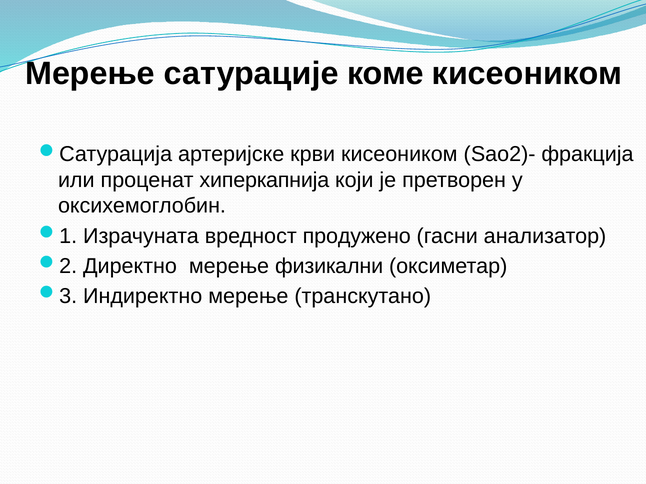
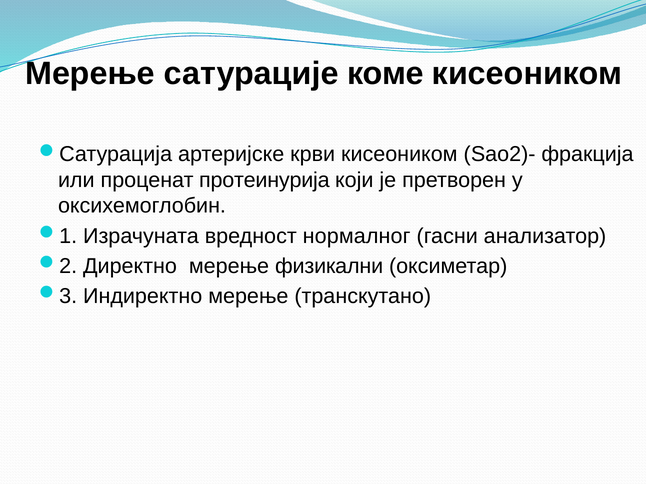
хиперкапнија: хиперкапнија -> протеинурија (264, 180)
продужено: продужено -> нормалног (357, 236)
